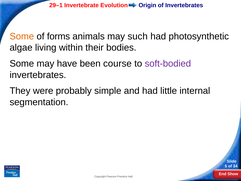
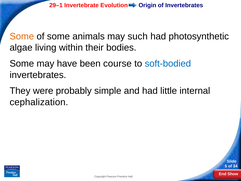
of forms: forms -> some (58, 36)
soft-bodied colour: purple -> blue (168, 64)
segmentation: segmentation -> cephalization (39, 102)
